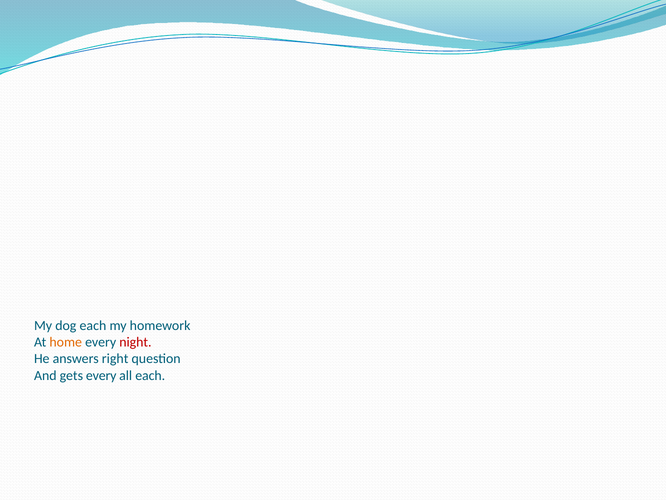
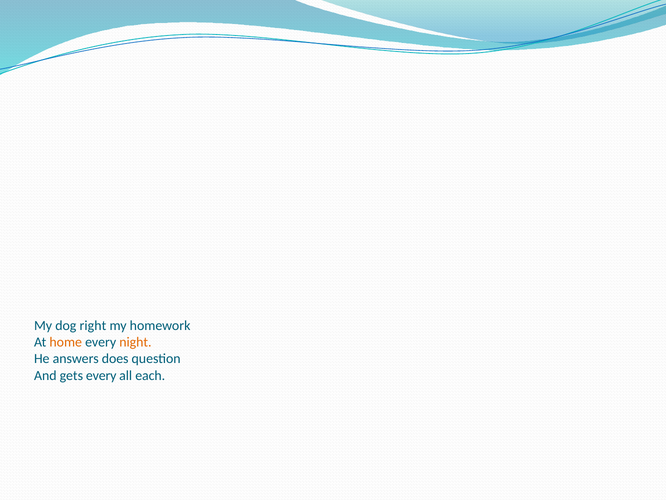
dog each: each -> right (93, 325)
night colour: red -> orange (135, 342)
right: right -> does (115, 359)
